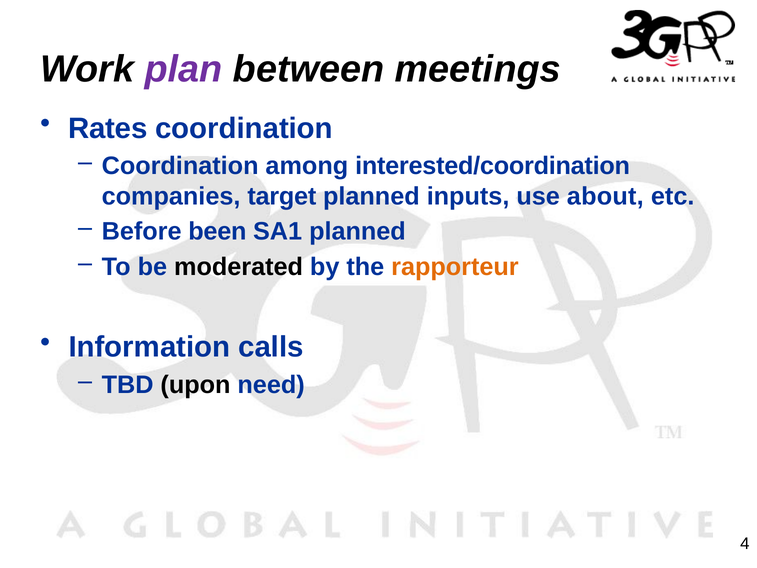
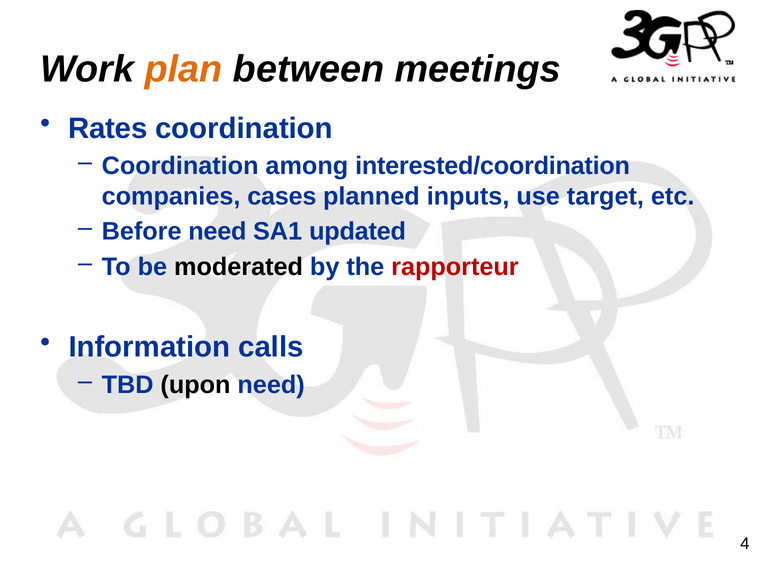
plan colour: purple -> orange (184, 69)
target: target -> cases (282, 196)
about: about -> target (605, 196)
Before been: been -> need (217, 232)
SA1 planned: planned -> updated (358, 232)
rapporteur colour: orange -> red (455, 267)
